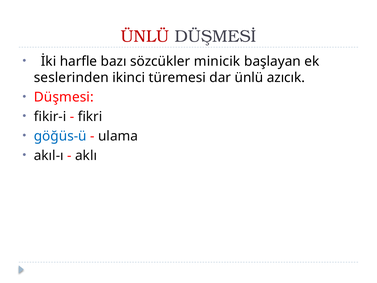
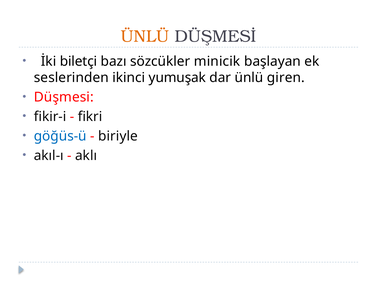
ÜNLÜ colour: red -> orange (145, 36)
harfle: harfle -> biletçi (79, 61)
türemesi: türemesi -> yumuşak (177, 78)
azıcık: azıcık -> giren (286, 78)
ulama: ulama -> biriyle (118, 136)
